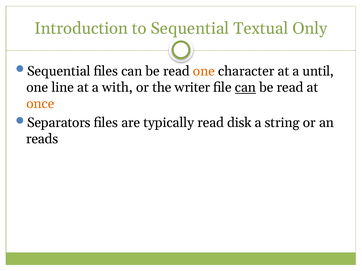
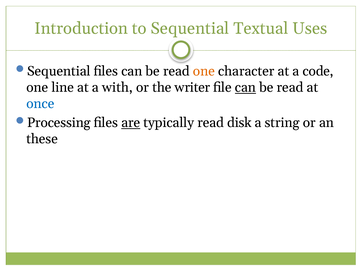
Only: Only -> Uses (310, 29)
until: until -> code (318, 71)
once colour: orange -> blue (40, 104)
Separators: Separators -> Processing (59, 123)
are underline: none -> present (131, 123)
reads: reads -> these (42, 139)
